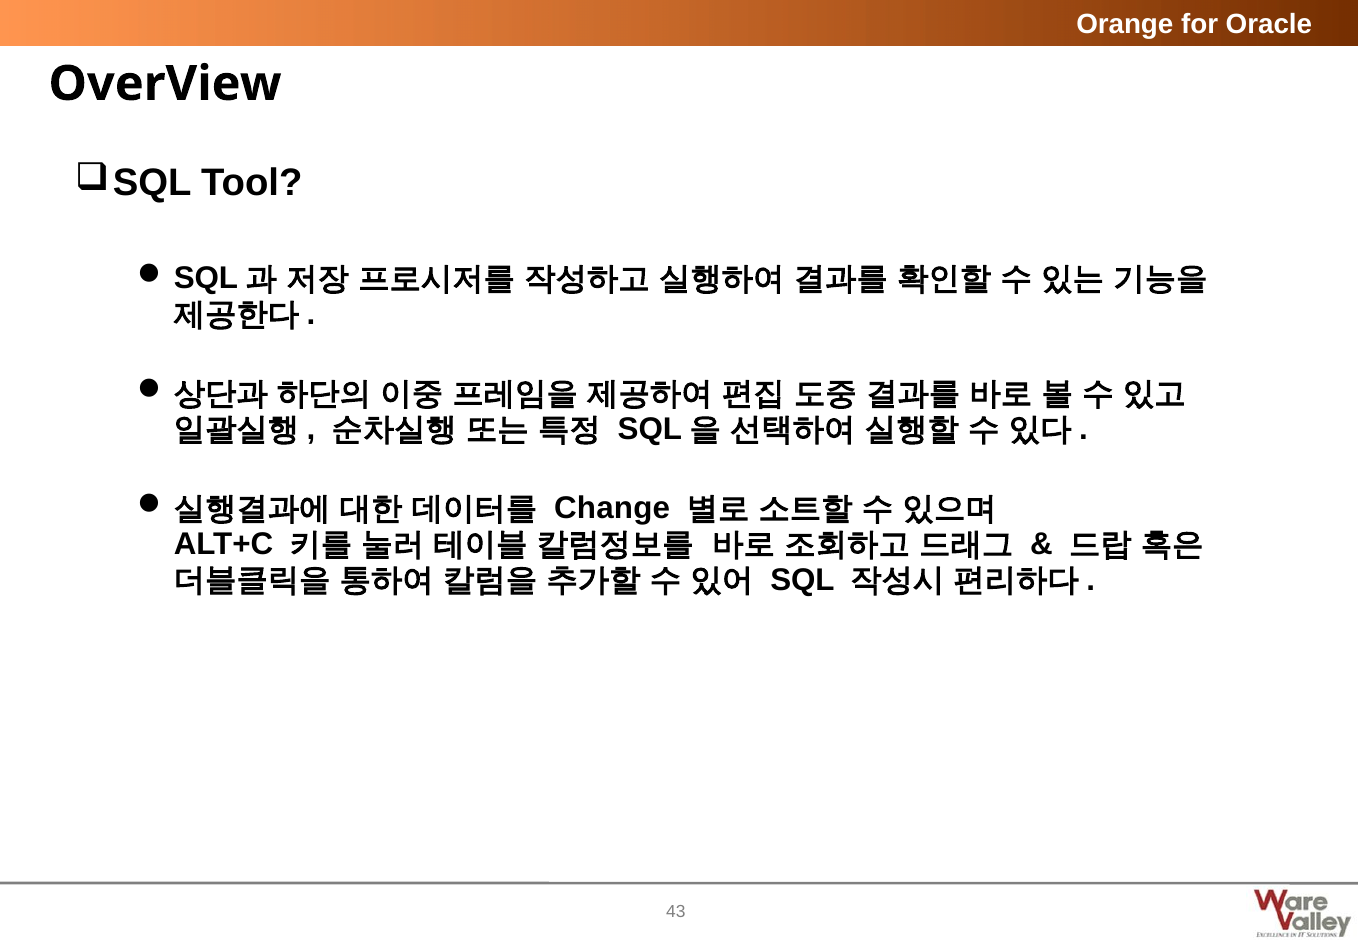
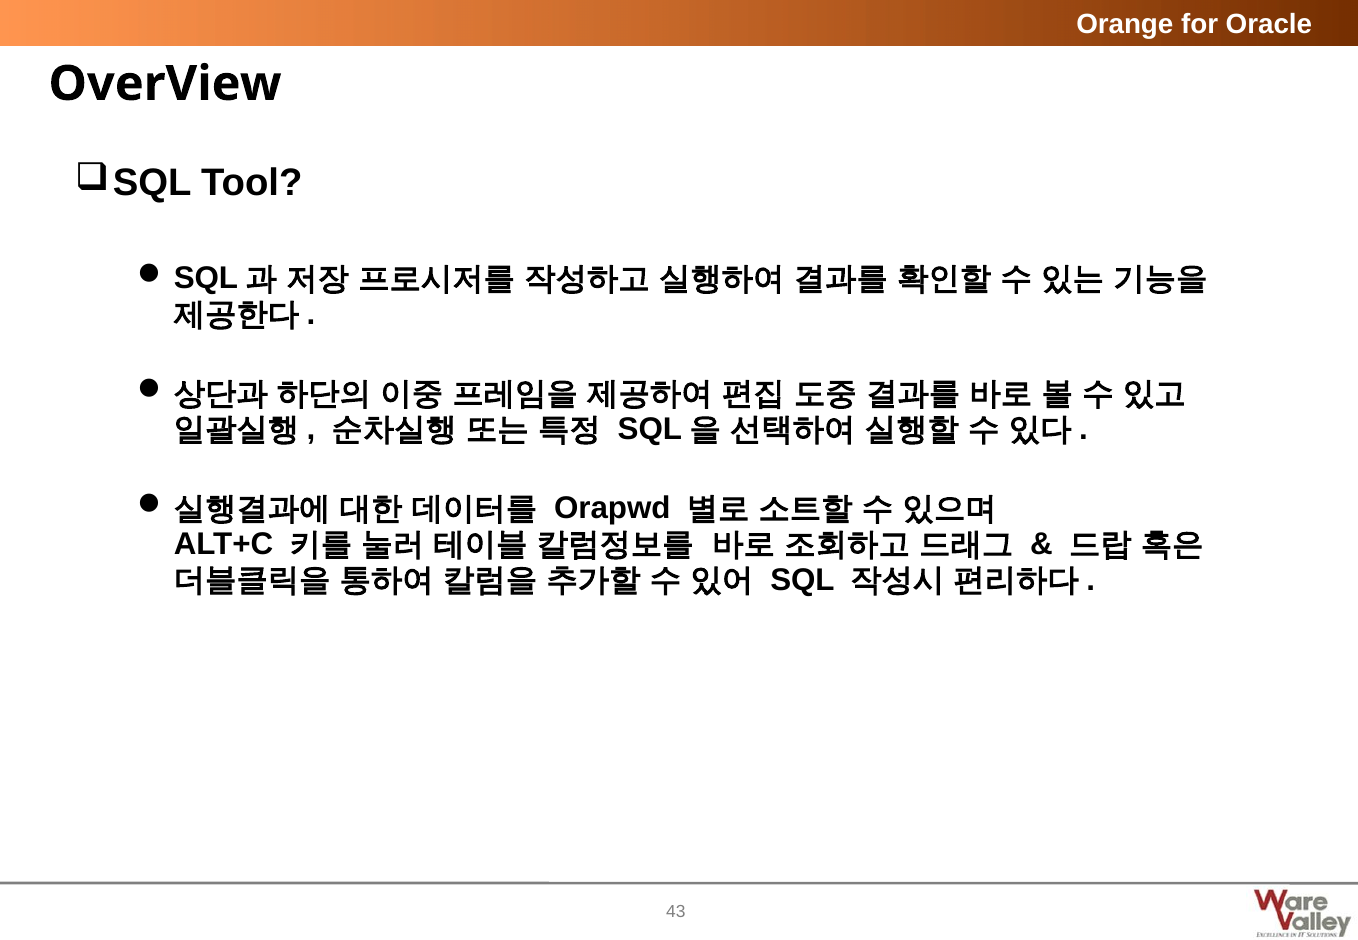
Change: Change -> Orapwd (612, 509)
